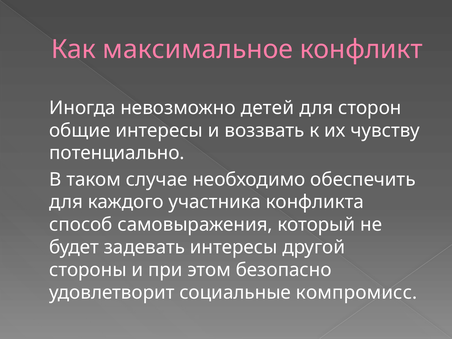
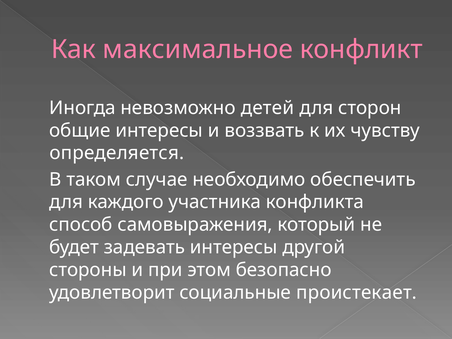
потенциально: потенциально -> определяется (117, 153)
компромисс: компромисс -> проистекает (357, 292)
